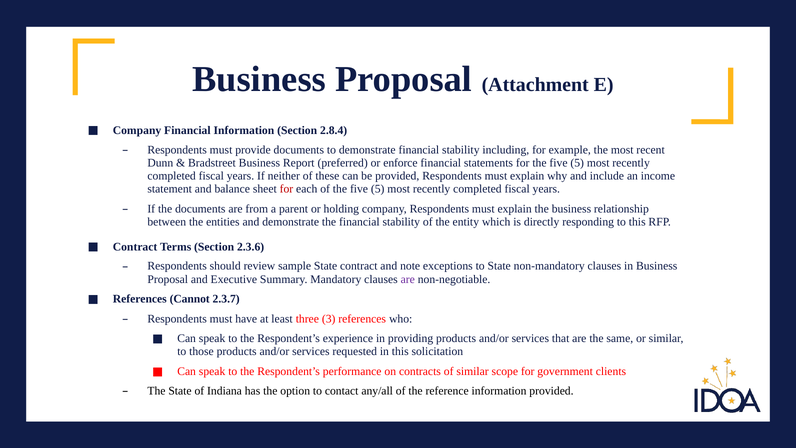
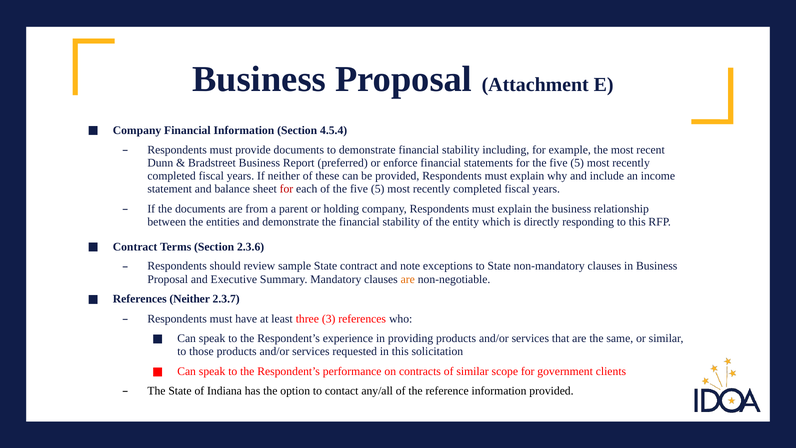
2.8.4: 2.8.4 -> 4.5.4 (334, 130)
are colour: purple -> orange (408, 279)
References Cannot: Cannot -> Neither (190, 299)
